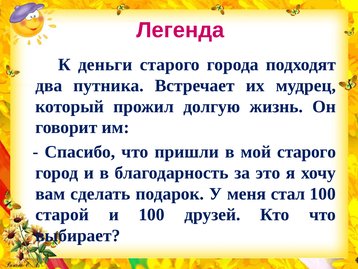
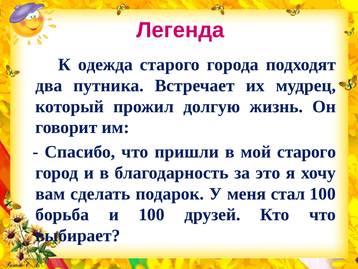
деньги: деньги -> одежда (105, 65)
старой: старой -> борьба (62, 214)
